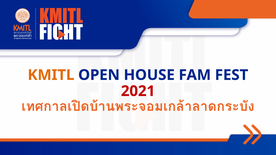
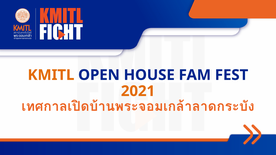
2021 colour: red -> orange (138, 91)
